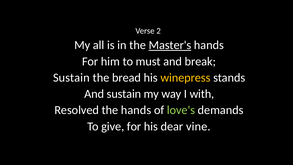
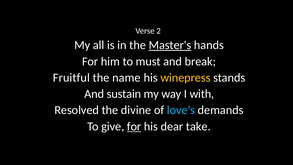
Sustain: Sustain -> Fruitful (71, 78)
bread: bread -> name (126, 78)
the hands: hands -> divine (136, 110)
love's colour: light green -> light blue (181, 110)
for underline: none -> present (134, 126)
vine: vine -> take (198, 126)
